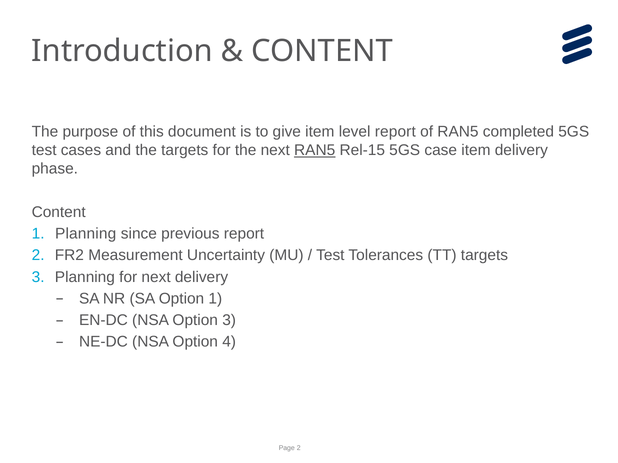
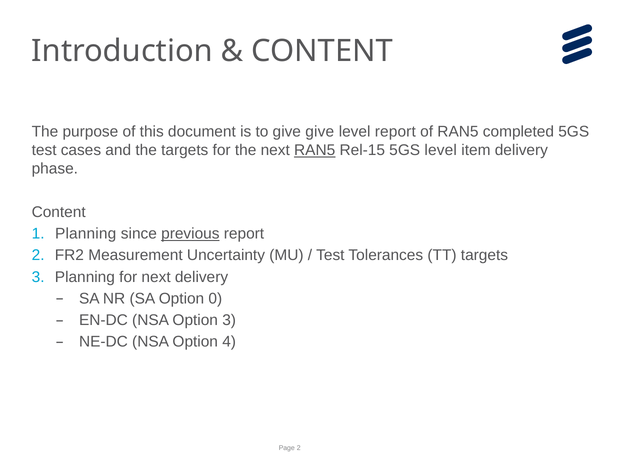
give item: item -> give (320, 132)
5GS case: case -> level (441, 151)
previous underline: none -> present (190, 234)
Option 1: 1 -> 0 (215, 299)
